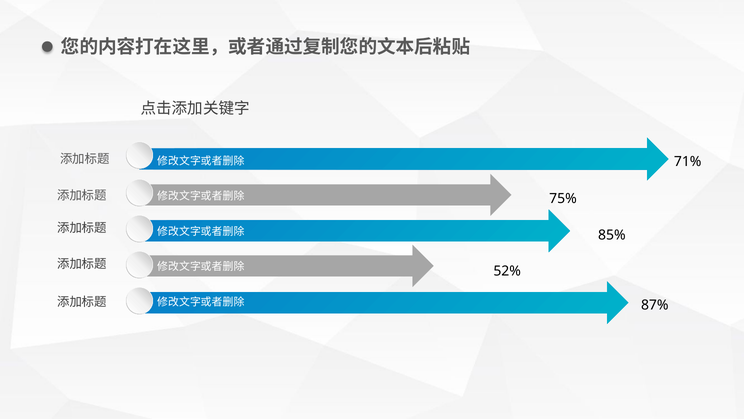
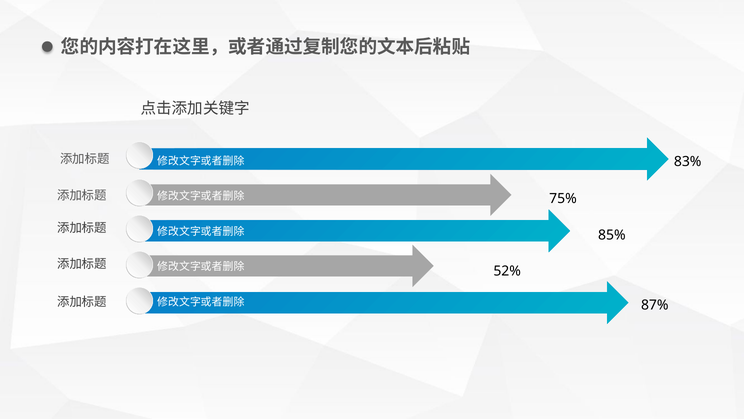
71%: 71% -> 83% (688, 161)
